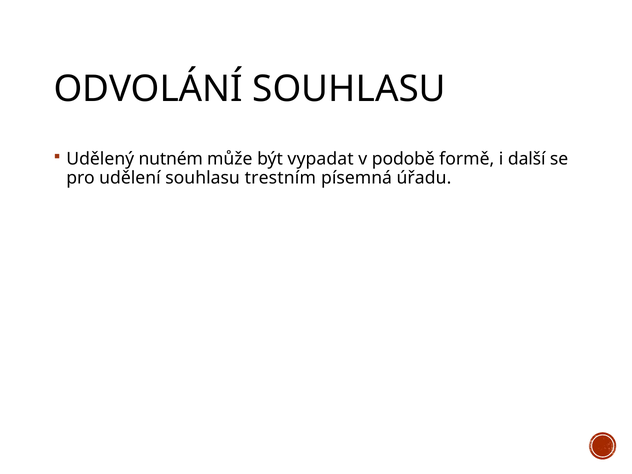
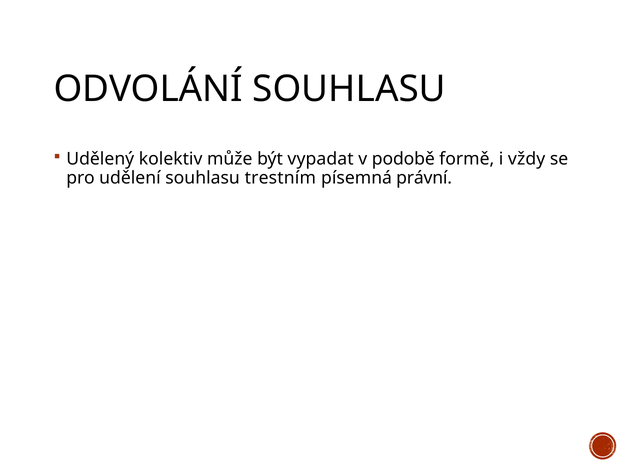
nutném: nutném -> kolektiv (171, 159)
další: další -> vždy (527, 159)
úřadu: úřadu -> právní (424, 178)
